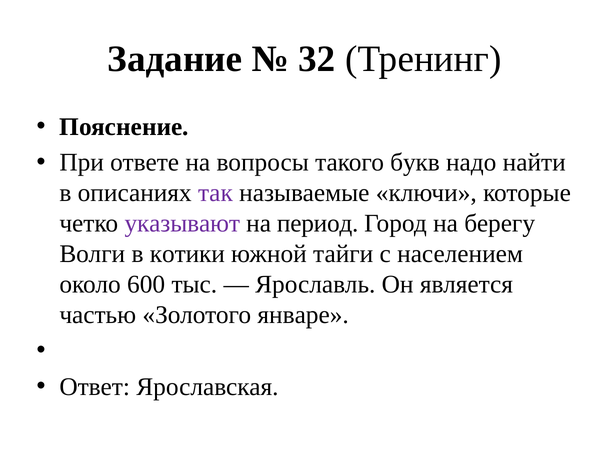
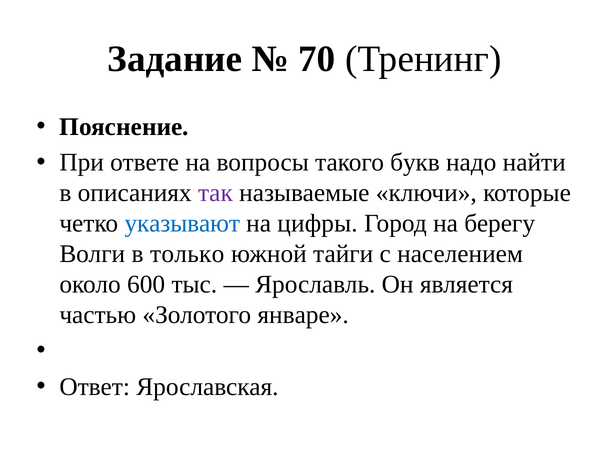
32: 32 -> 70 (317, 59)
указывают colour: purple -> blue (182, 223)
период: период -> цифры (318, 223)
котики: котики -> только (187, 254)
